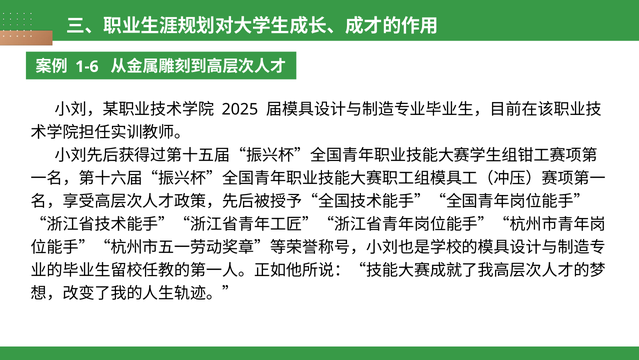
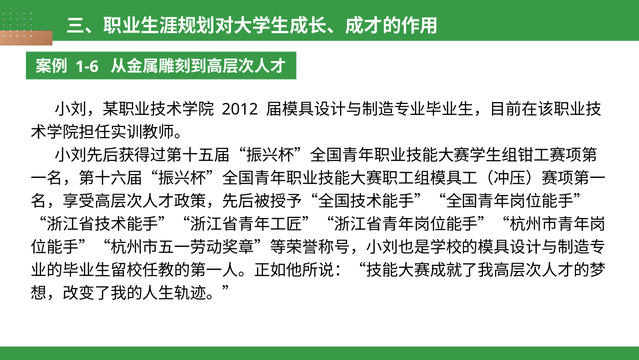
2025: 2025 -> 2012 (240, 109)
